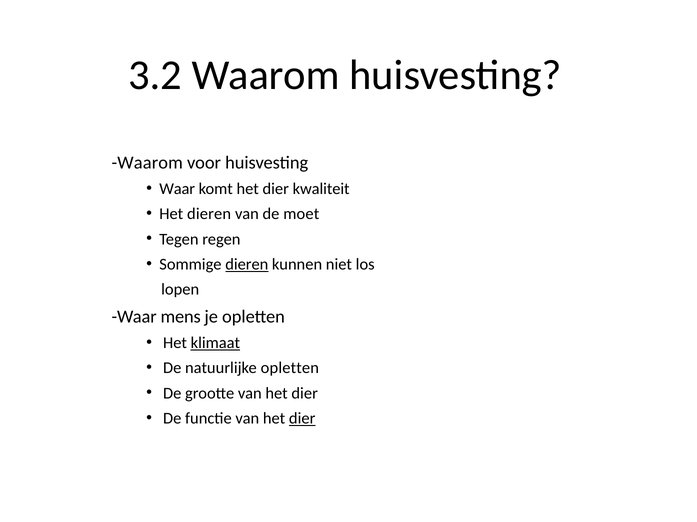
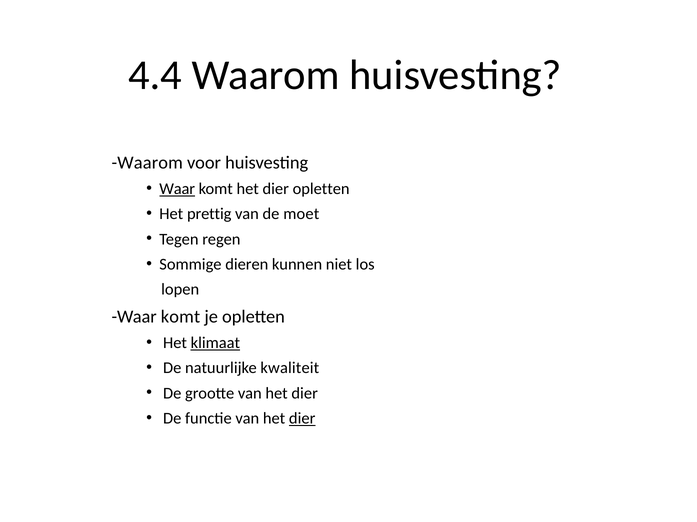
3.2: 3.2 -> 4.4 (155, 75)
Waar underline: none -> present (177, 189)
dier kwaliteit: kwaliteit -> opletten (321, 189)
Het dieren: dieren -> prettig (209, 214)
dieren underline: present -> none (247, 265)
mens: mens -> komt (180, 317)
natuurlijke opletten: opletten -> kwaliteit (290, 368)
